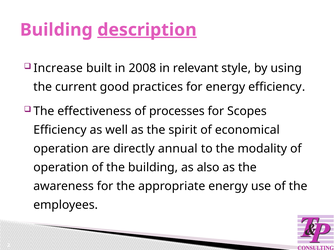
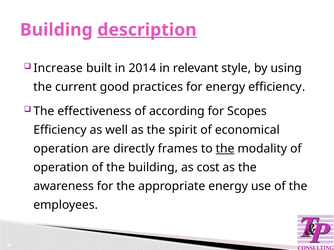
2008: 2008 -> 2014 (142, 68)
processes: processes -> according (177, 111)
annual: annual -> frames (178, 149)
the underline: none -> present (225, 149)
also: also -> cost (208, 168)
